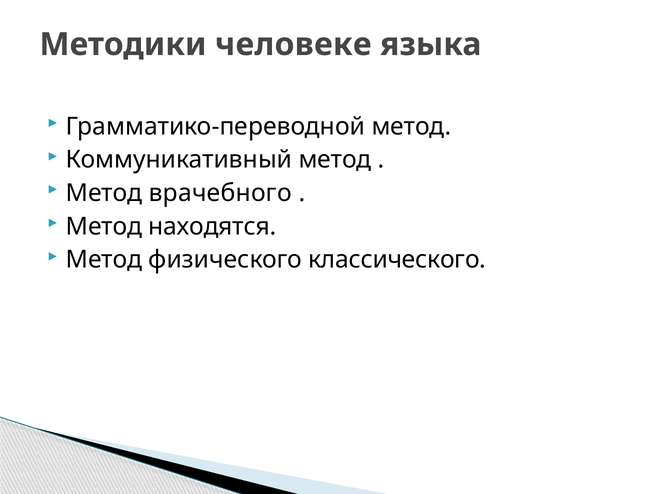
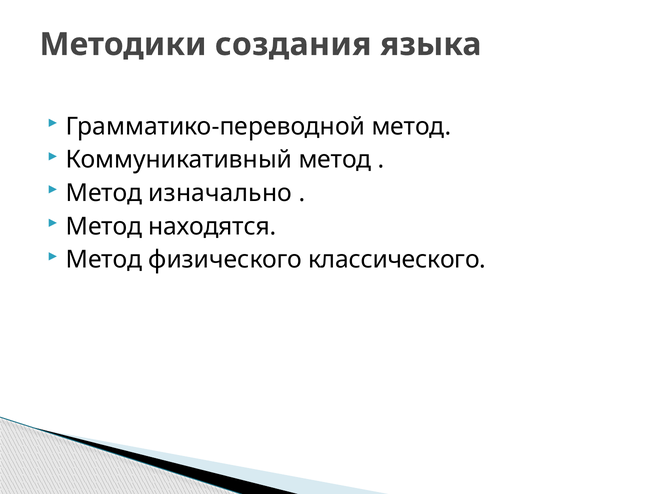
человеке: человеке -> создания (293, 44)
врачебного: врачебного -> изначально (220, 193)
